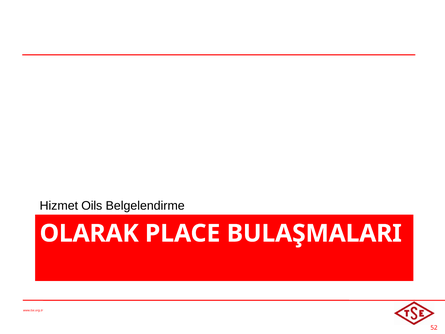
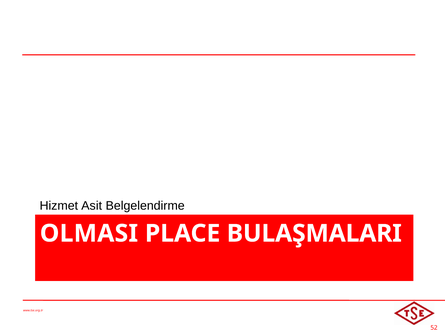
Oils: Oils -> Asit (92, 206)
OLARAK: OLARAK -> OLMASI (89, 233)
